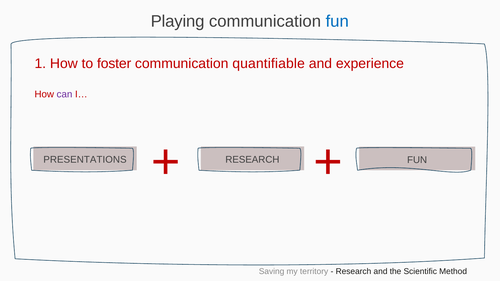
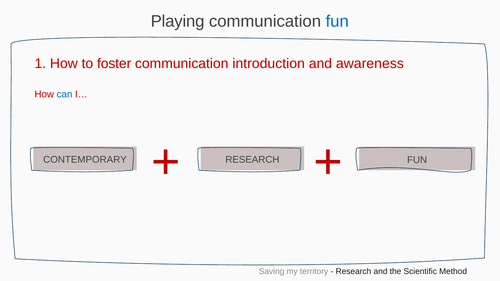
quantifiable: quantifiable -> introduction (269, 64)
experience: experience -> awareness (370, 64)
can colour: purple -> blue (65, 94)
PRESENTATIONS: PRESENTATIONS -> CONTEMPORARY (85, 160)
